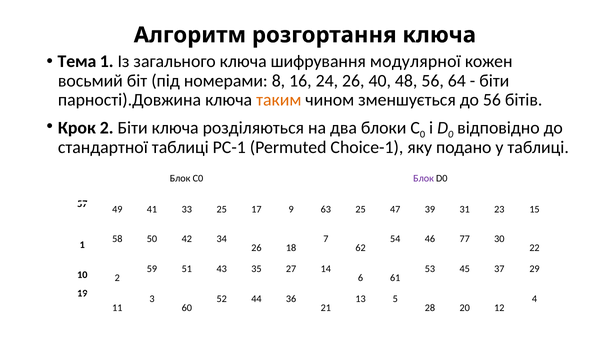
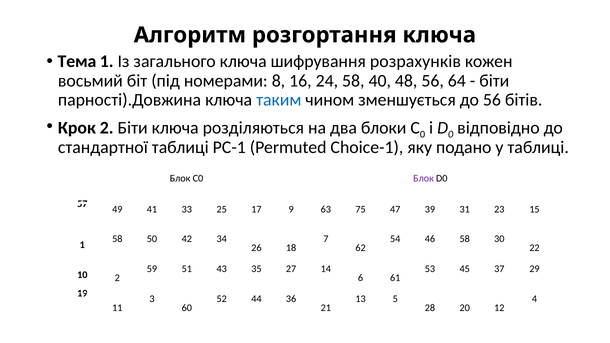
модулярної: модулярної -> розрахунків (415, 62)
24 26: 26 -> 58 (353, 81)
таким colour: orange -> blue (279, 100)
63 25: 25 -> 75 (361, 209)
46 77: 77 -> 58 (465, 239)
